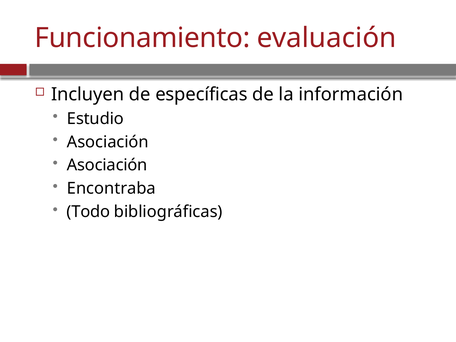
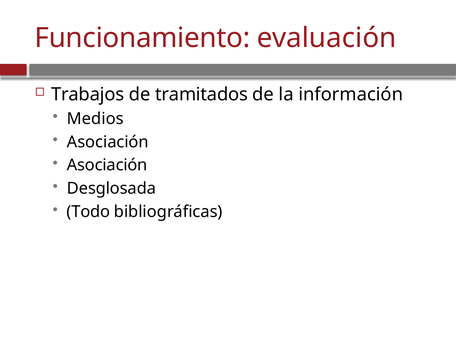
Incluyen: Incluyen -> Trabajos (88, 94)
específicas: específicas -> tramitados (201, 94)
Estudio: Estudio -> Medios (95, 119)
Encontraba: Encontraba -> Desglosada (111, 189)
